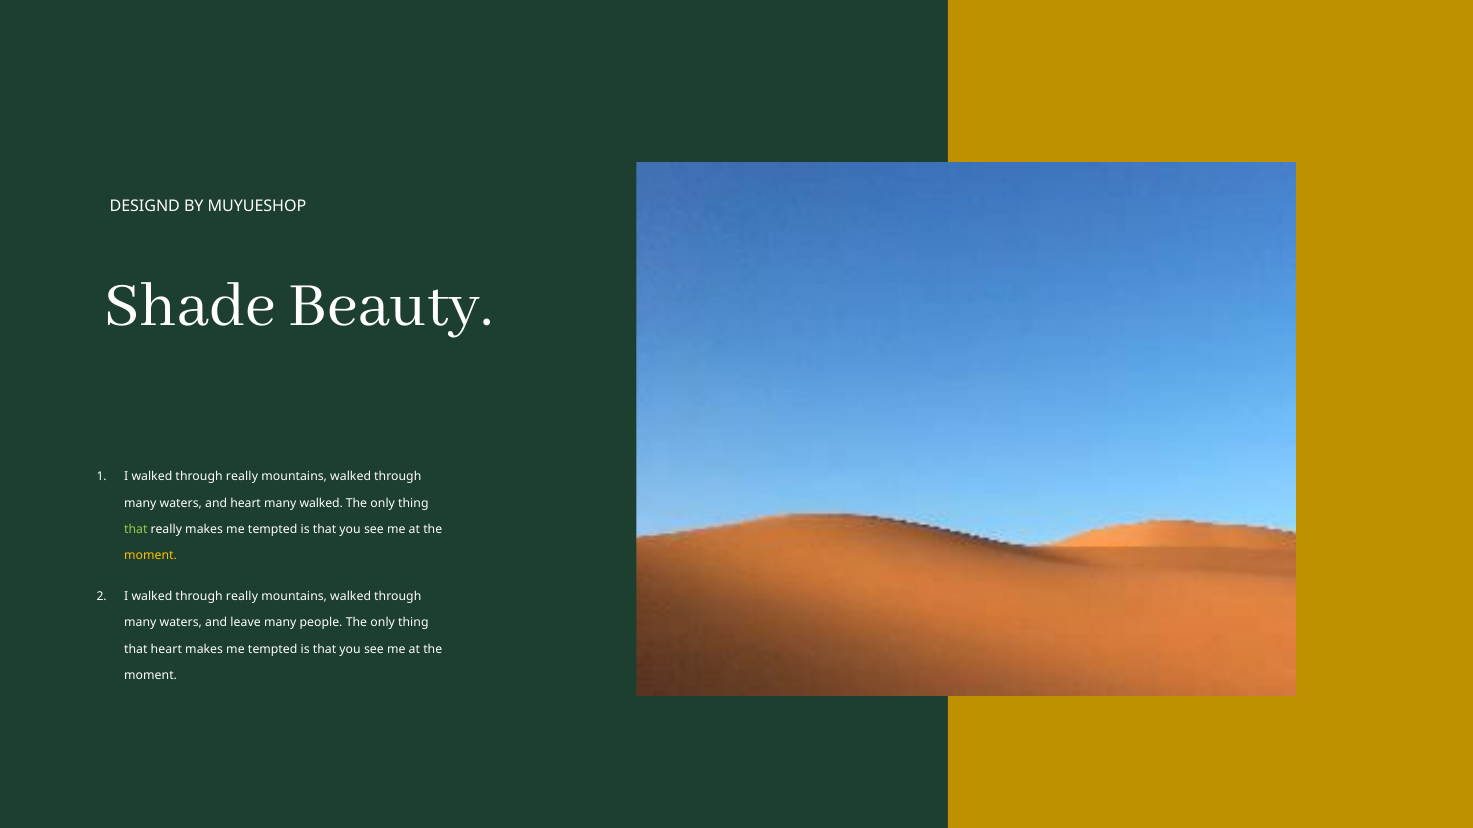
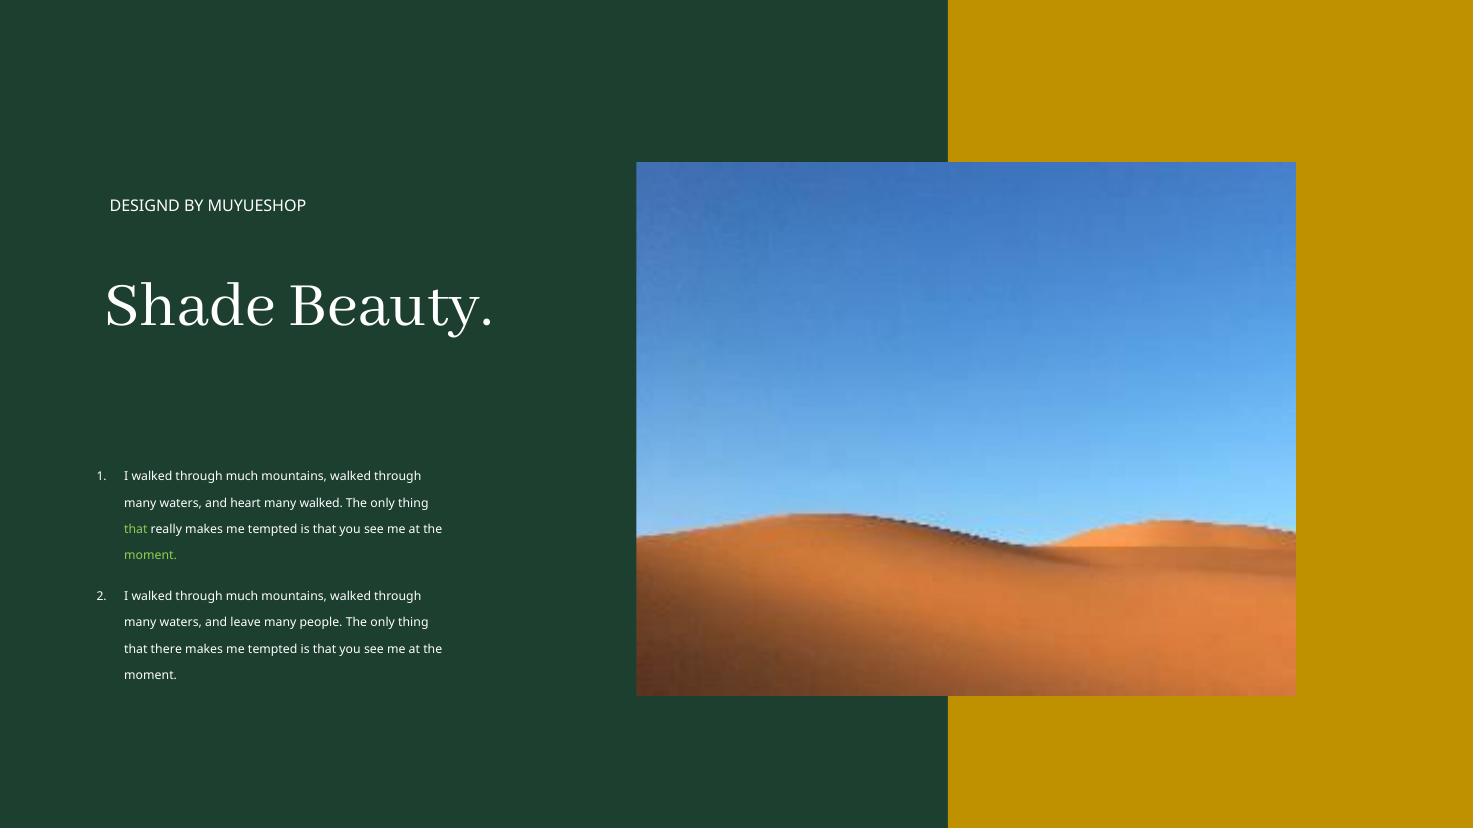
really: really -> much (242, 477)
moment colour: yellow -> light green (151, 556)
really: really -> much (242, 597)
that heart: heart -> there (166, 649)
